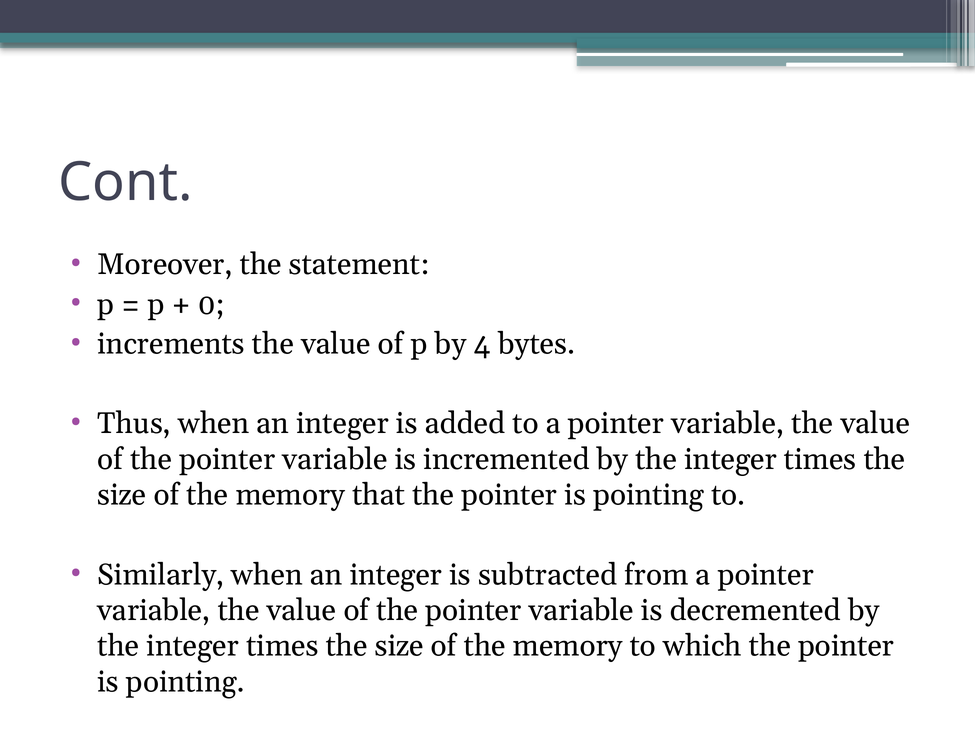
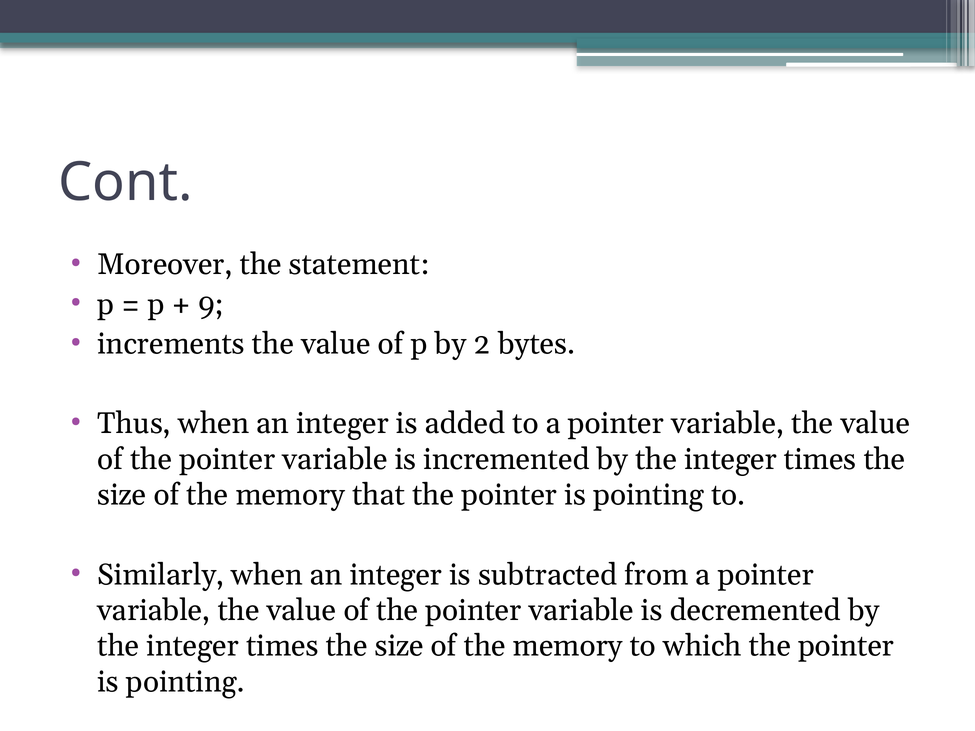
0: 0 -> 9 (211, 304)
4: 4 -> 2 (482, 344)
